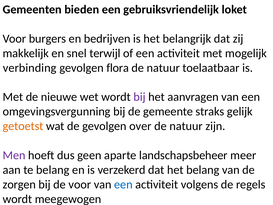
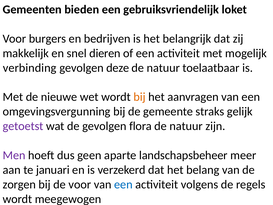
terwijl: terwijl -> dieren (105, 53)
flora: flora -> deze (118, 68)
bij colour: purple -> orange (140, 97)
getoetst colour: orange -> purple (23, 126)
over: over -> flora (140, 126)
te belang: belang -> januari (53, 170)
